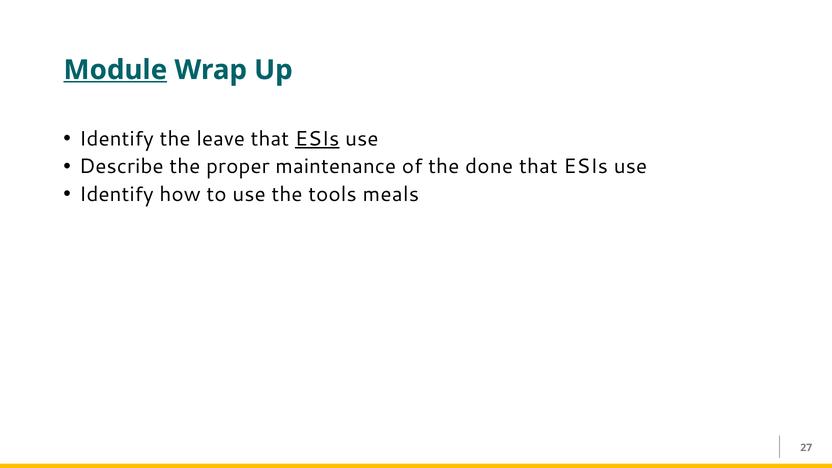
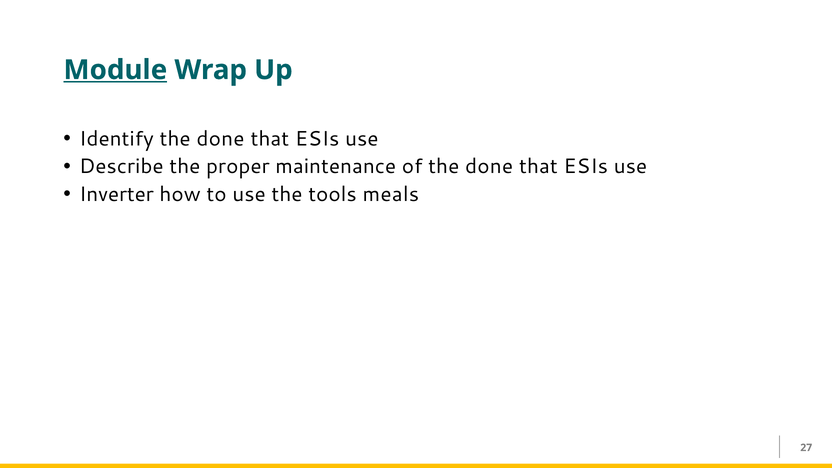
Identify the leave: leave -> done (221, 139)
ESIs underline: present -> none (317, 139)
Identify: Identify -> Inverter (116, 194)
